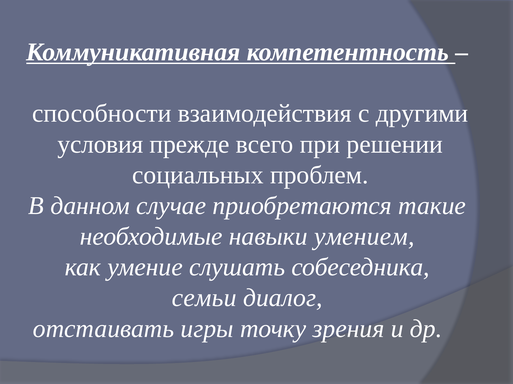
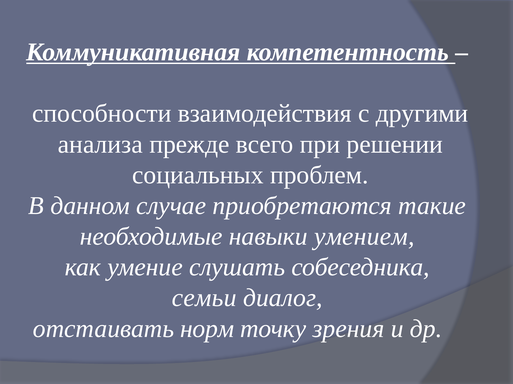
условия: условия -> анализа (100, 145)
игры: игры -> норм (207, 329)
